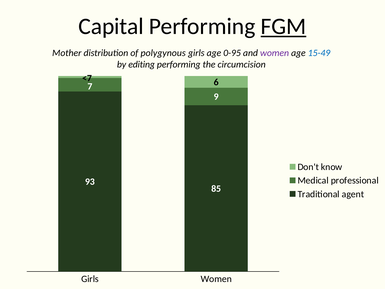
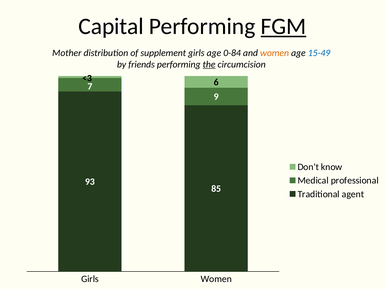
polygynous: polygynous -> supplement (163, 53)
0-95: 0-95 -> 0-84 (232, 53)
women colour: purple -> orange (275, 53)
editing: editing -> friends (142, 64)
the underline: none -> present (209, 64)
<7: <7 -> <3 (87, 78)
